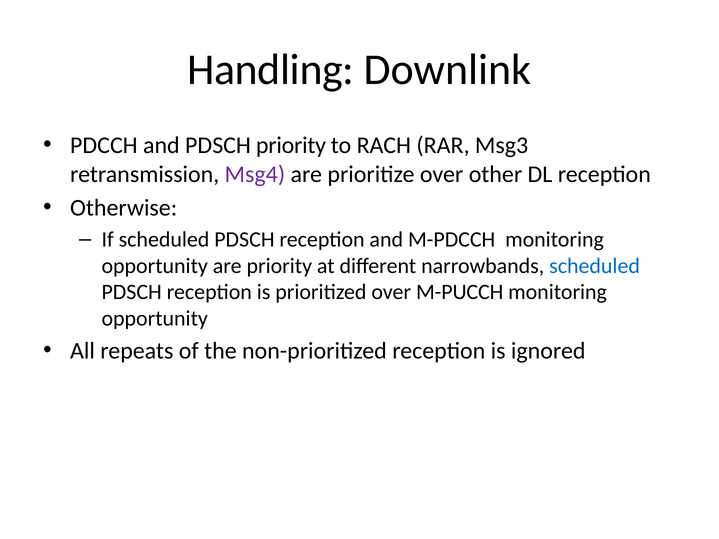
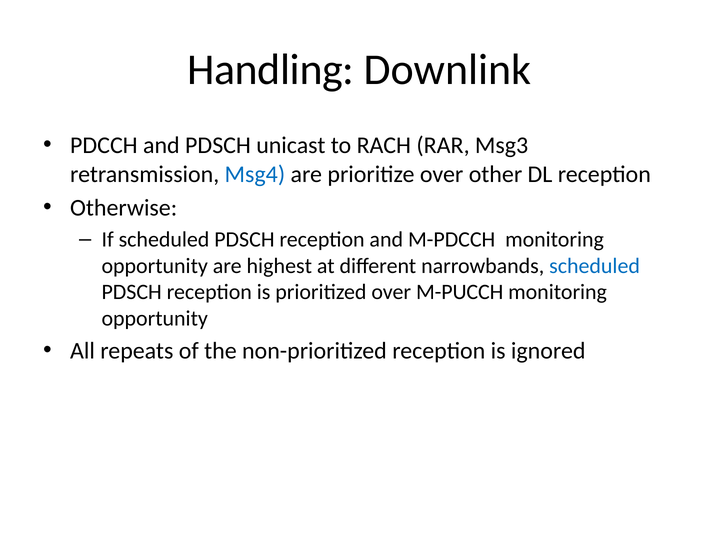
PDSCH priority: priority -> unicast (291, 145)
Msg4 colour: purple -> blue (255, 174)
are priority: priority -> highest (279, 266)
